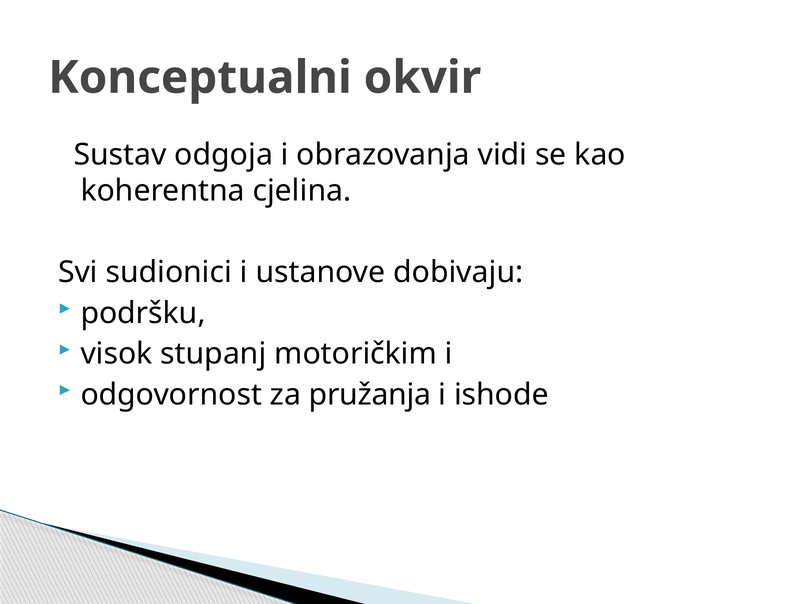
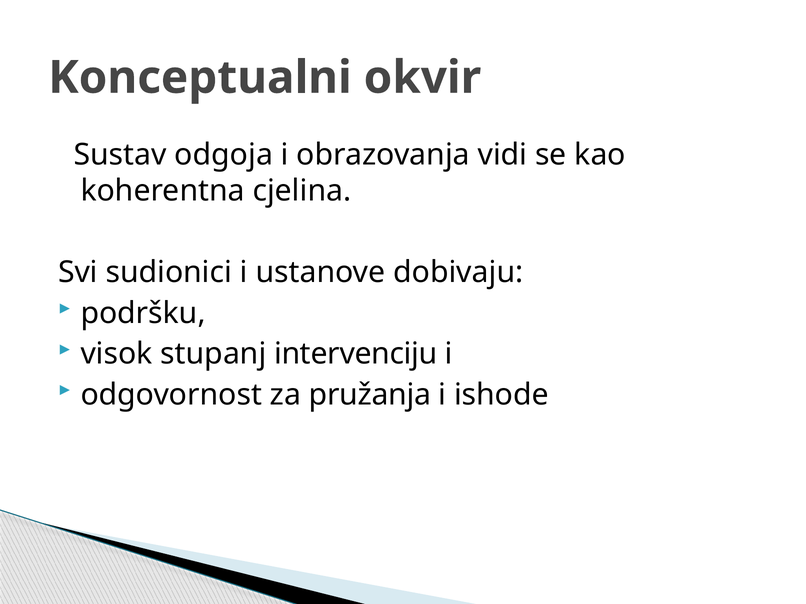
motoričkim: motoričkim -> intervenciju (356, 354)
